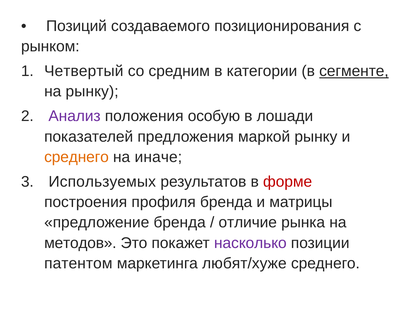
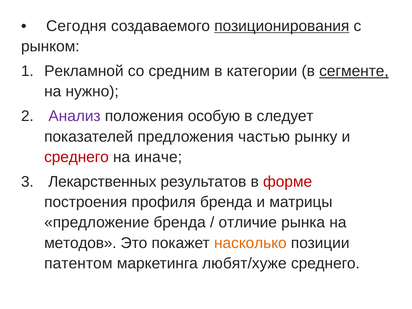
Позиций: Позиций -> Сегодня (76, 26)
позиционирования underline: none -> present (282, 26)
Четвертый: Четвертый -> Рекламной (84, 71)
на рынку: рынку -> нужно (92, 92)
лошади: лошади -> следует (285, 116)
маркой: маркой -> частью (264, 137)
среднего colour: orange -> red (77, 157)
Используемых: Используемых -> Лекарственных (102, 182)
насколько colour: purple -> orange (250, 243)
